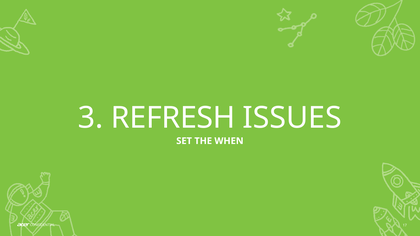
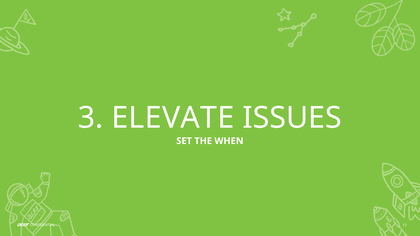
REFRESH: REFRESH -> ELEVATE (173, 118)
